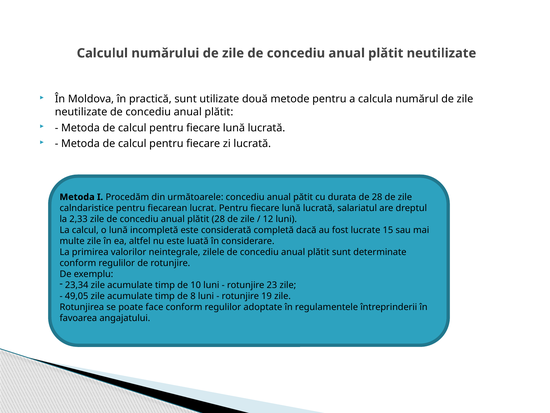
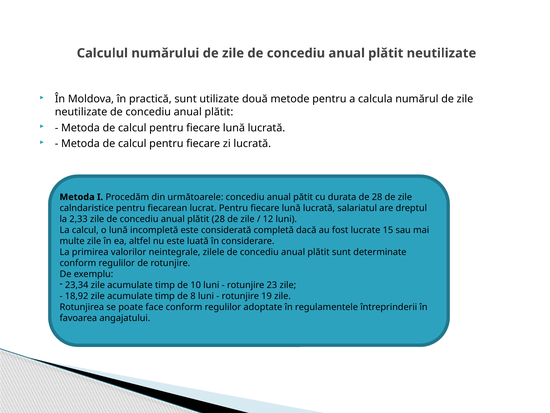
49,05: 49,05 -> 18,92 (77, 296)
